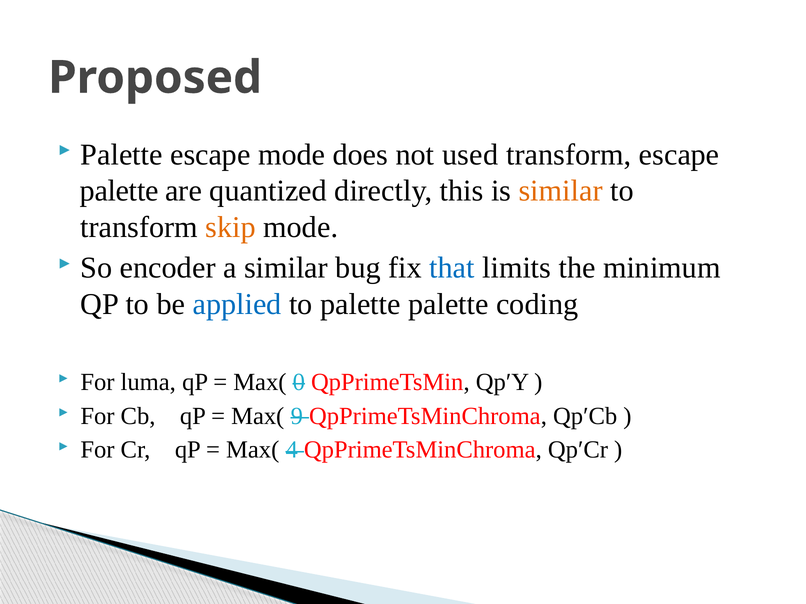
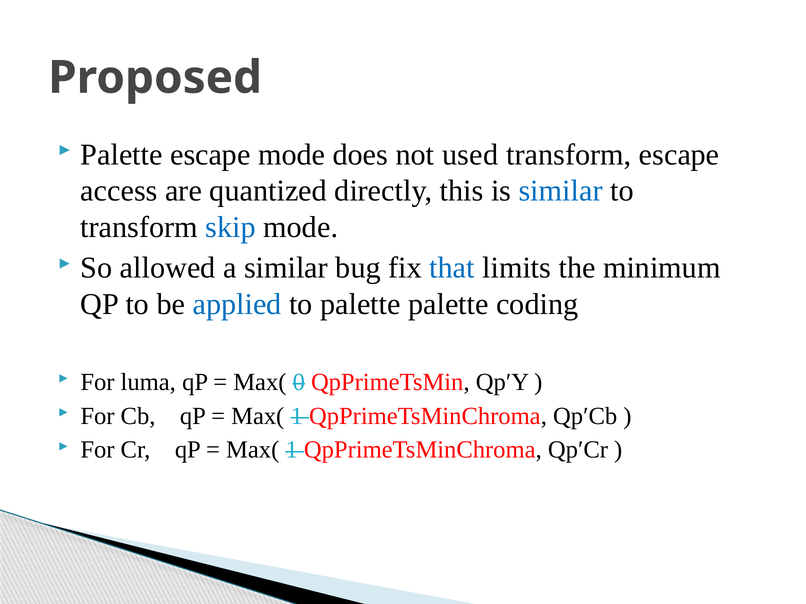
palette: palette -> access (119, 191)
similar colour: orange -> blue (561, 191)
skip colour: orange -> blue (231, 227)
encoder: encoder -> allowed (168, 268)
9: 9 -> 1 (297, 416)
4: 4 -> 1 (292, 450)
